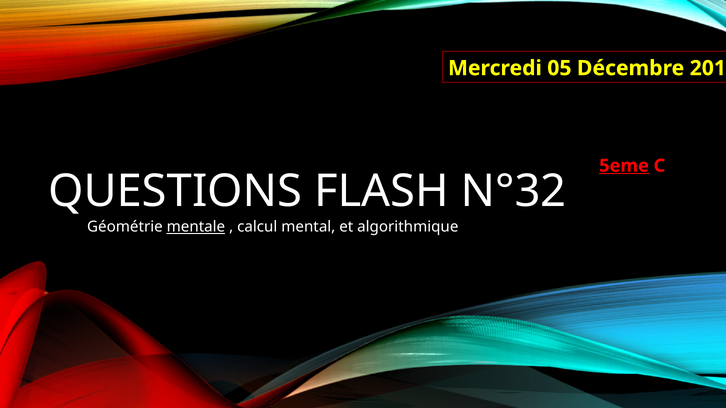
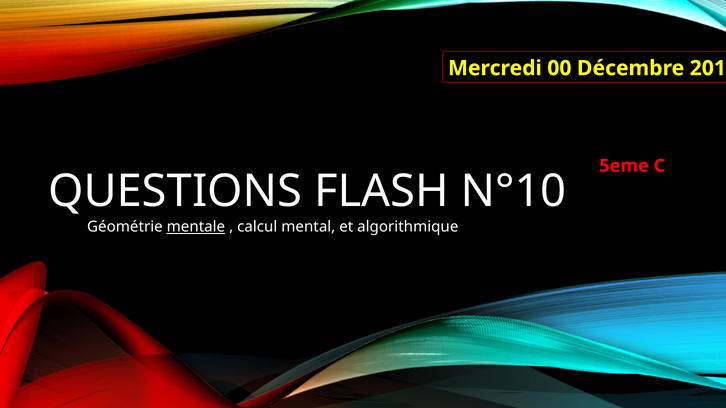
05: 05 -> 00 (559, 68)
5eme underline: present -> none (624, 166)
N°32: N°32 -> N°10 (514, 192)
